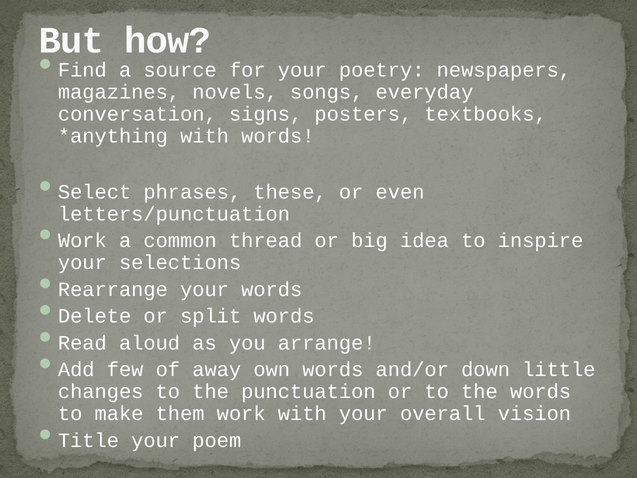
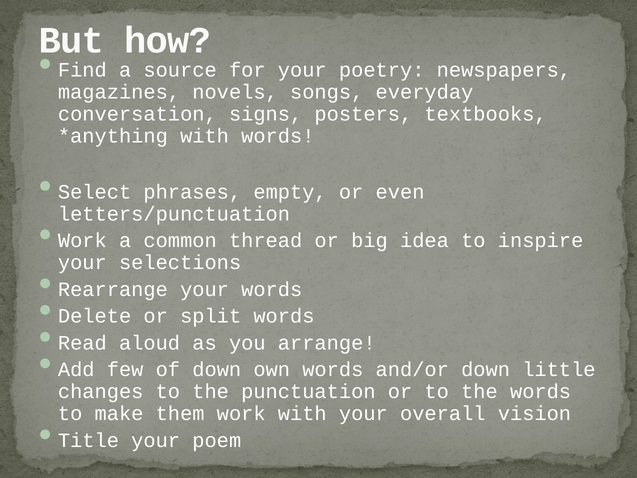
these: these -> empty (290, 192)
of away: away -> down (217, 369)
